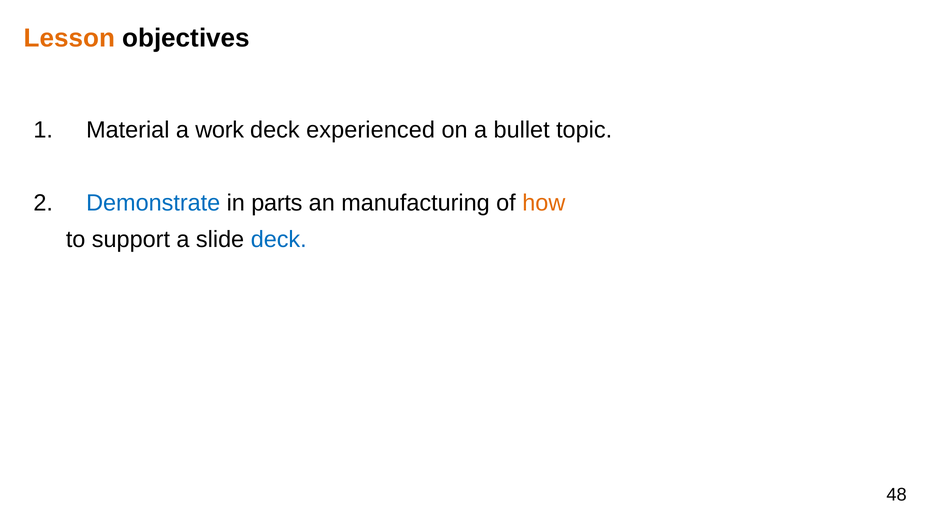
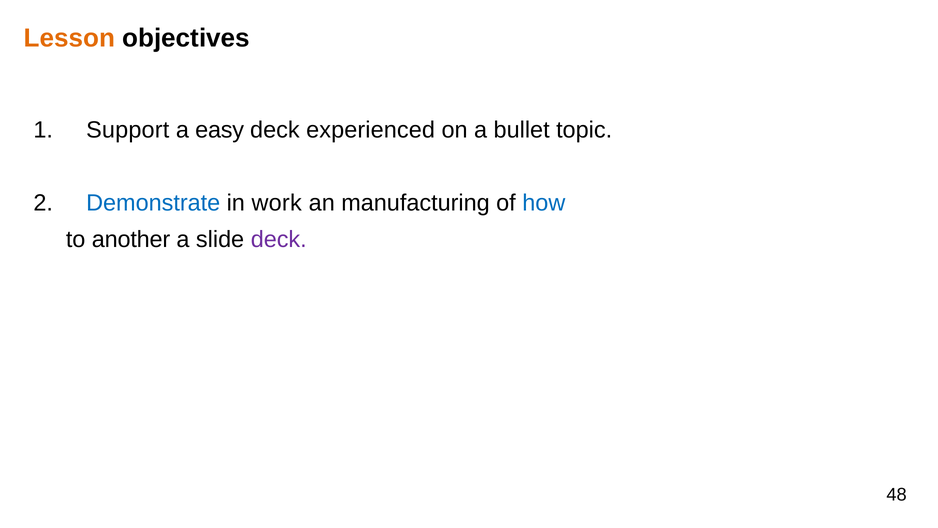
Material: Material -> Support (128, 130)
work: work -> easy (220, 130)
parts: parts -> work (277, 203)
how colour: orange -> blue (544, 203)
support: support -> another (131, 239)
deck colour: blue -> purple (279, 239)
